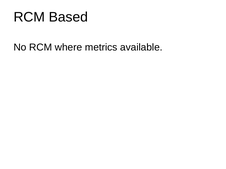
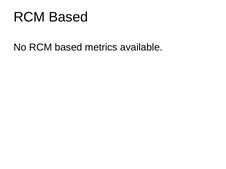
No RCM where: where -> based (69, 47)
